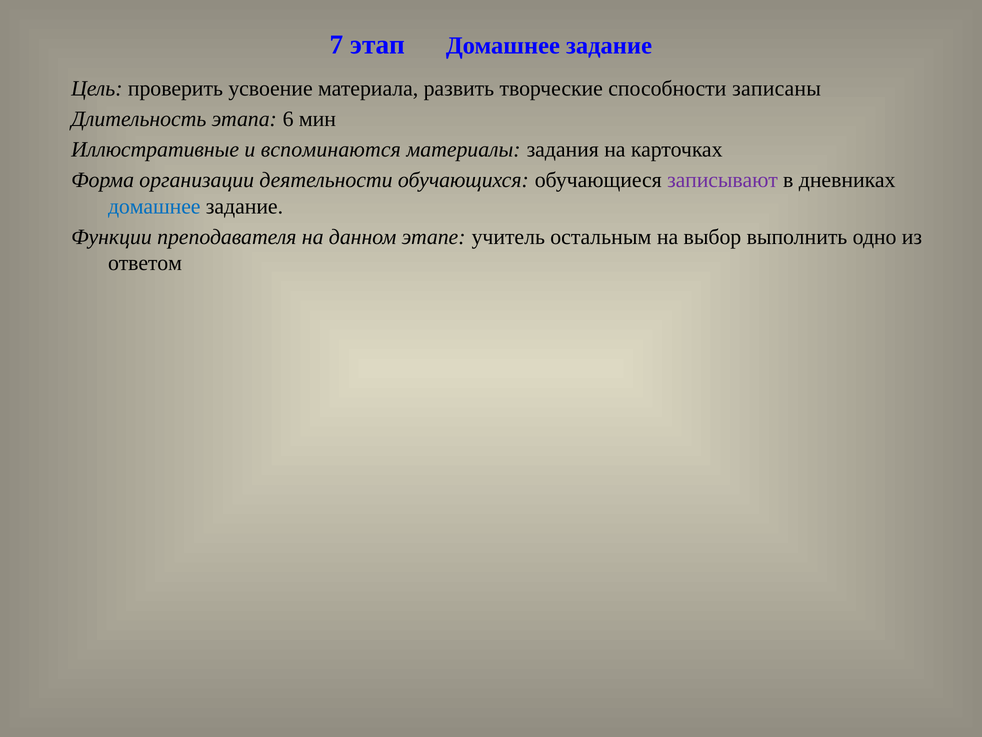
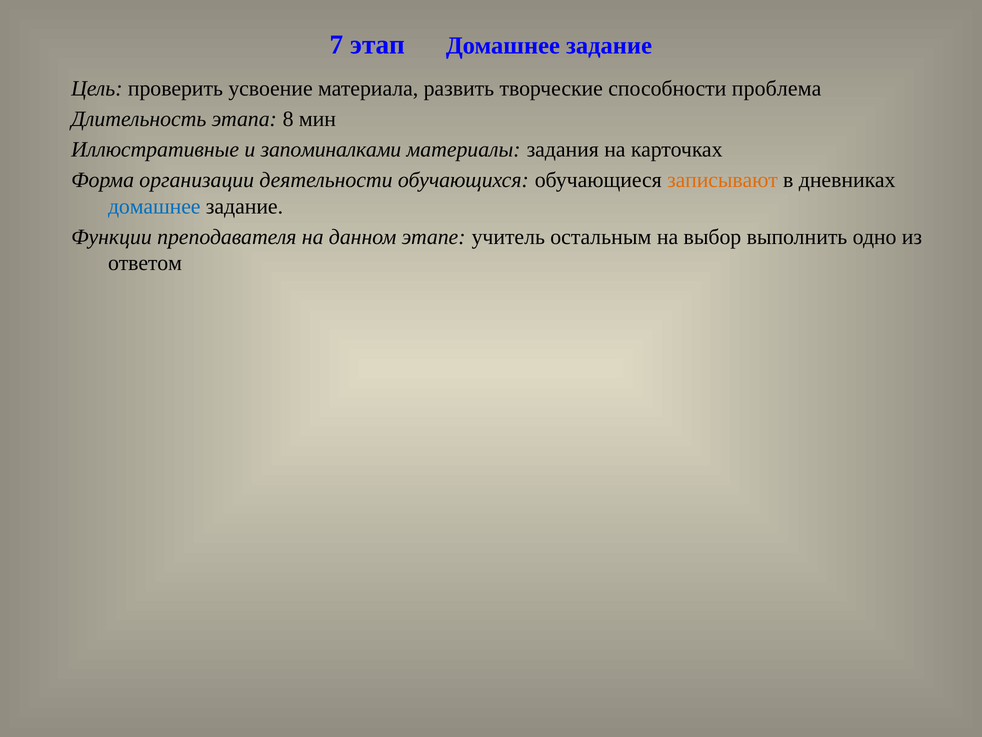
записаны: записаны -> проблема (777, 89)
6: 6 -> 8 (288, 119)
вспоминаются: вспоминаются -> запоминалками (331, 150)
записывают colour: purple -> orange (723, 180)
